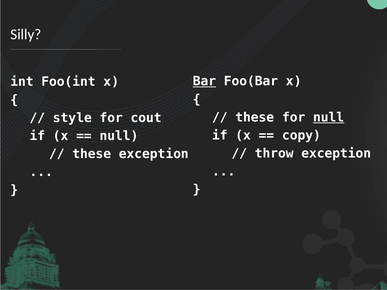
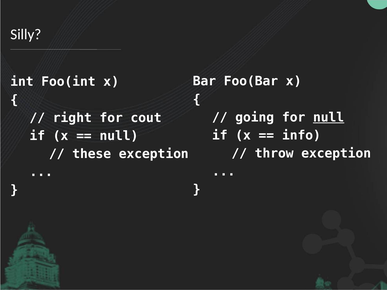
Bar underline: present -> none (204, 81)
these: these -> going (255, 117)
style: style -> right (72, 118)
copy: copy -> info (301, 135)
